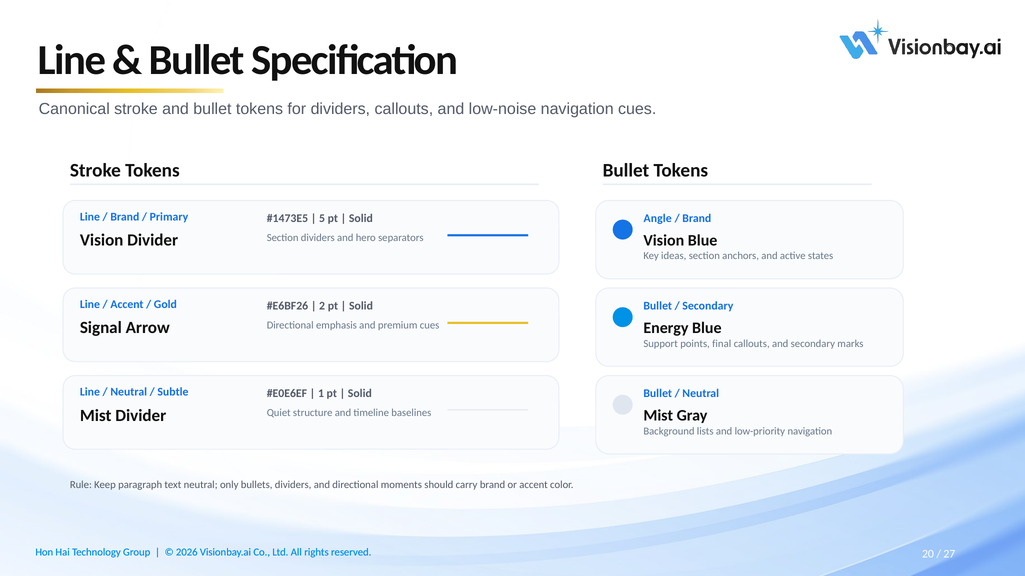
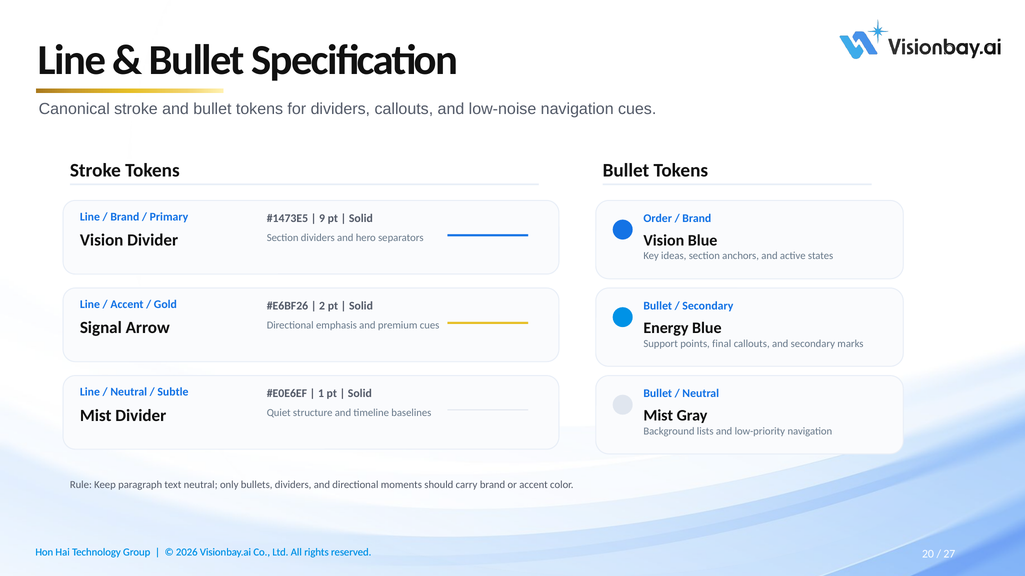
5: 5 -> 9 (322, 218)
Angle: Angle -> Order (658, 218)
